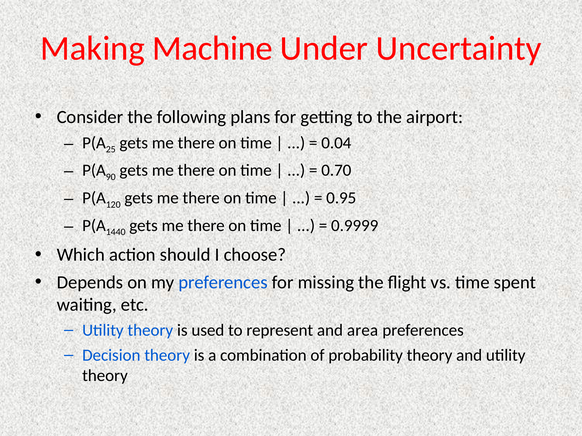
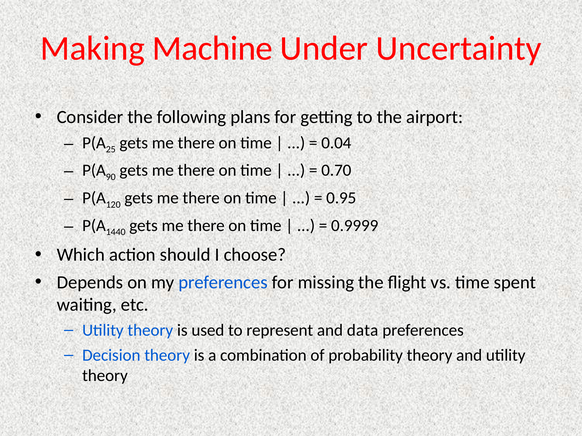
area: area -> data (363, 331)
